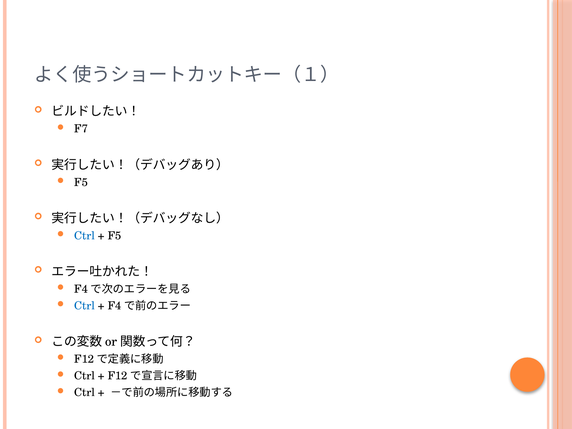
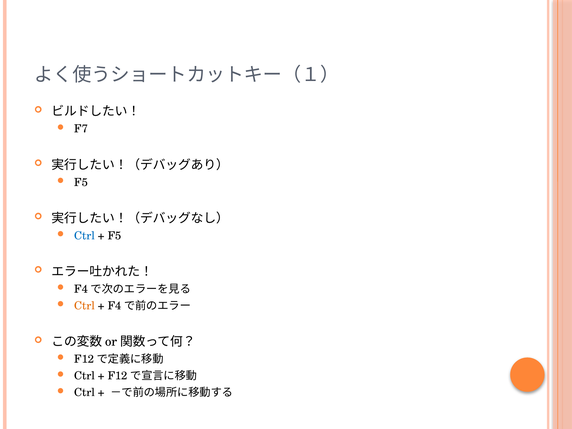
Ctrl colour: blue -> orange (85, 306)
